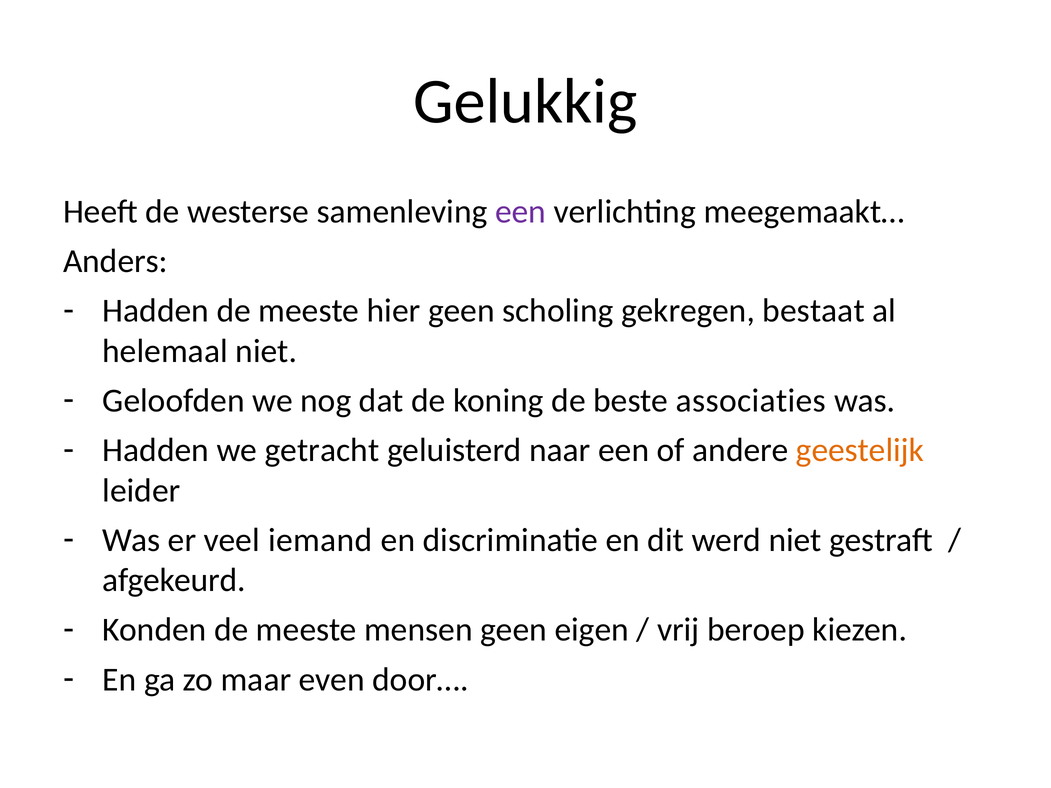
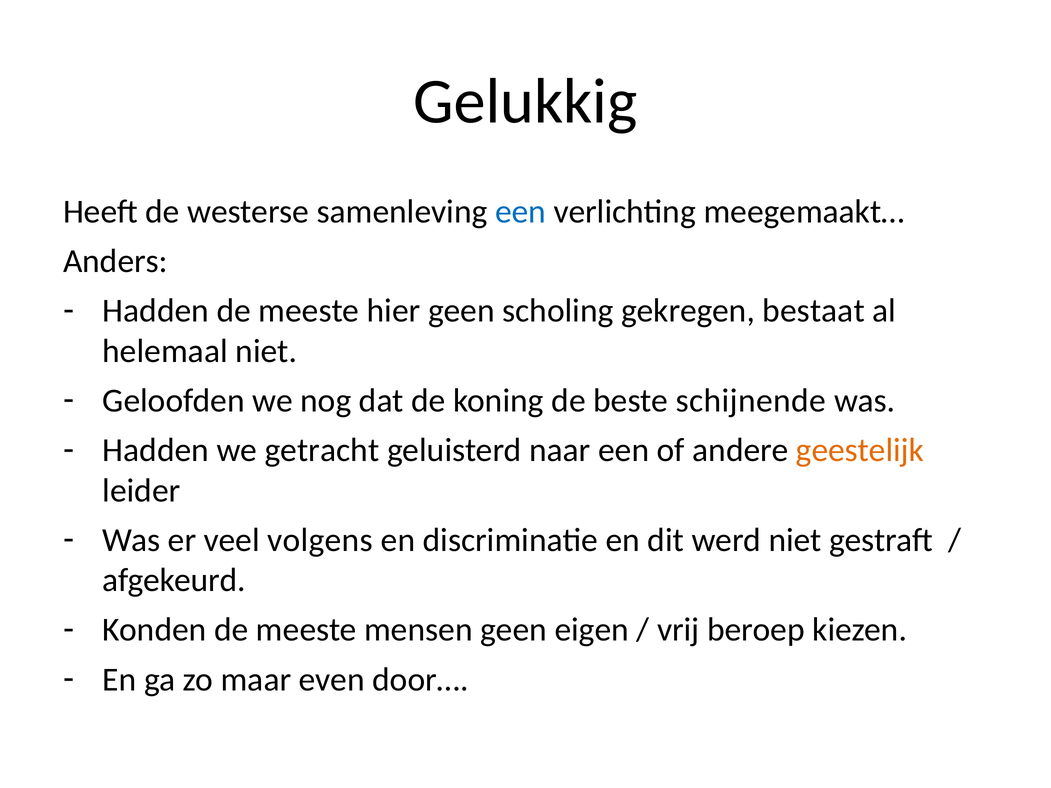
een colour: purple -> blue (521, 212)
associaties: associaties -> schijnende (751, 401)
iemand: iemand -> volgens (320, 540)
